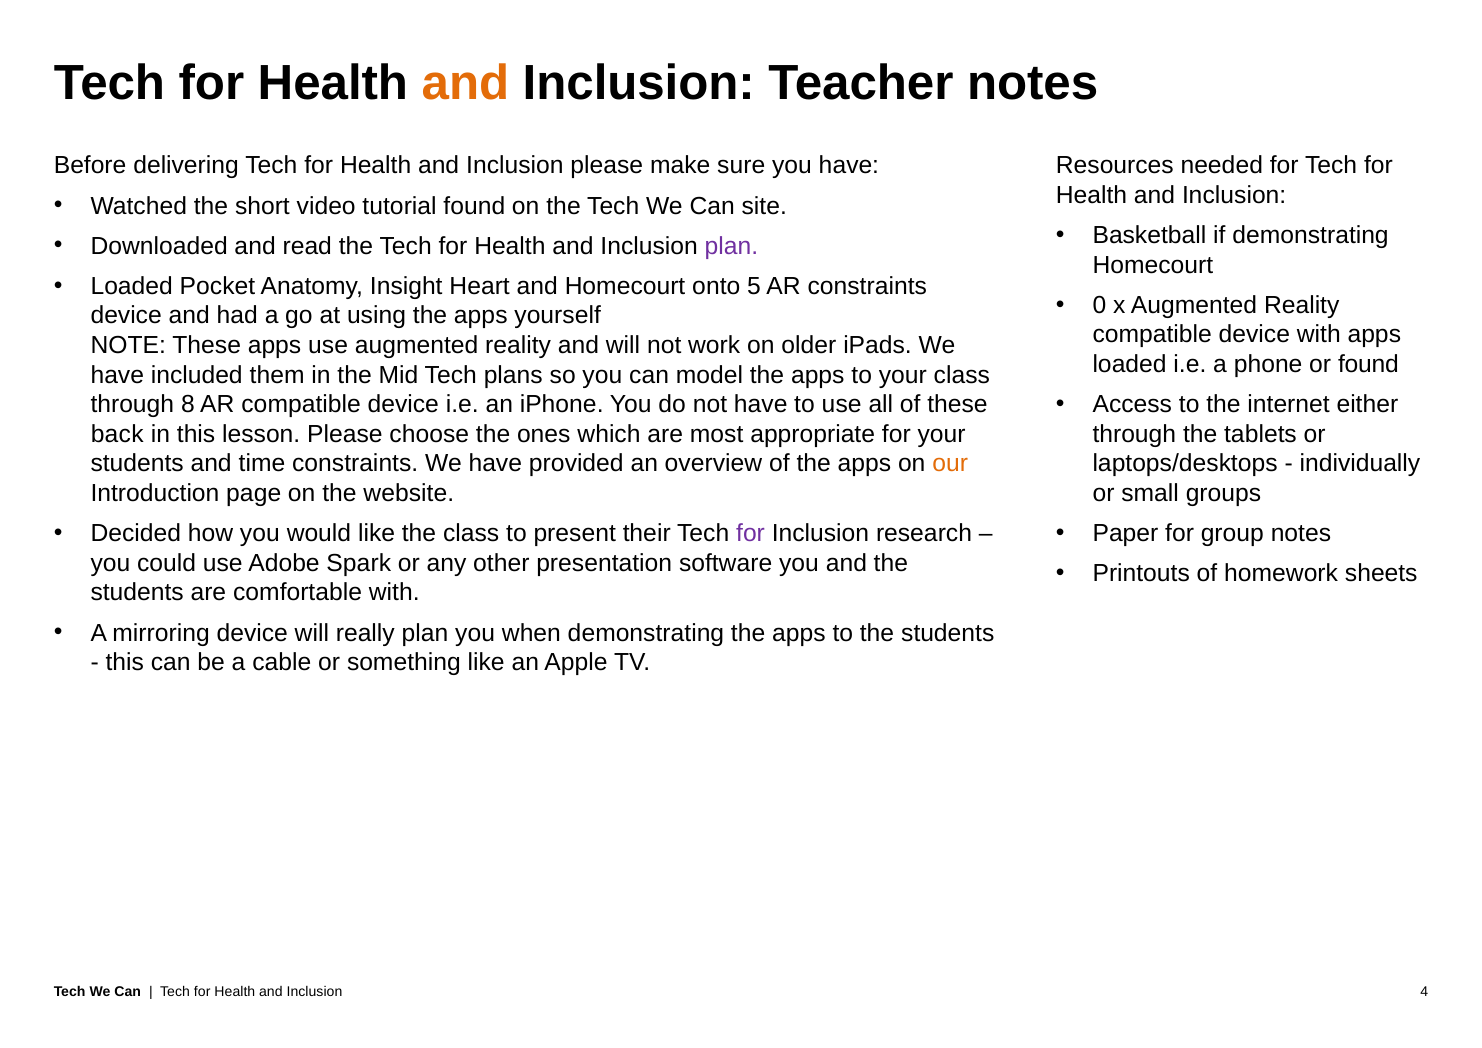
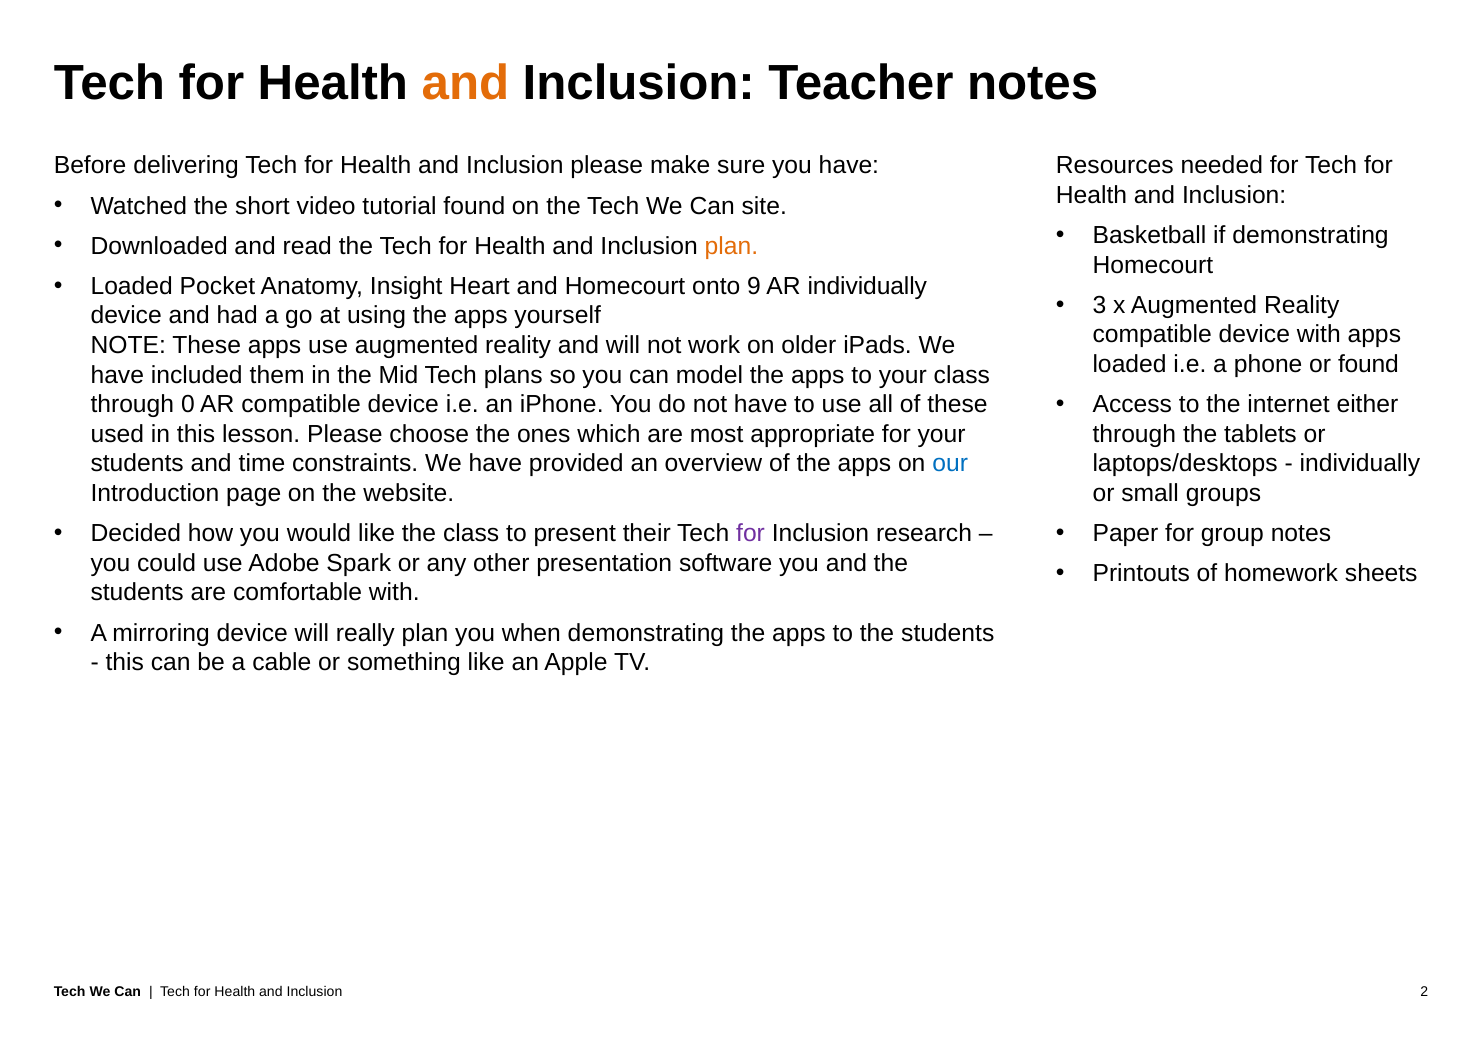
plan colour: purple -> orange (731, 246)
5: 5 -> 9 (754, 286)
AR constraints: constraints -> individually (867, 286)
0: 0 -> 3 (1099, 305)
8: 8 -> 0 (188, 405)
back: back -> used (117, 434)
our colour: orange -> blue (950, 464)
4: 4 -> 2 (1424, 991)
